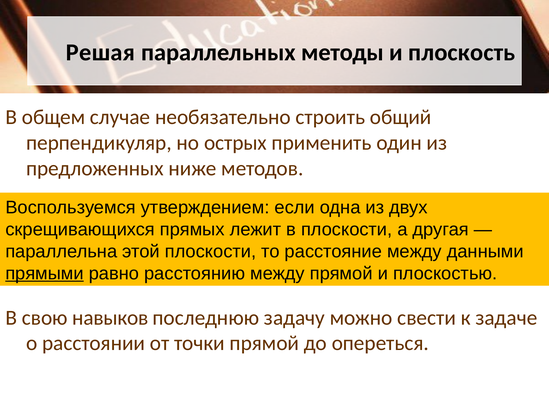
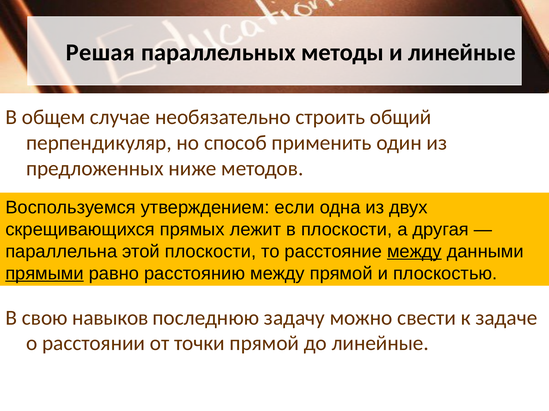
и плоскость: плоскость -> линейные (462, 52)
острых: острых -> способ (235, 143)
между underline: none -> present (414, 252)
до опереться: опереться -> линейные (380, 344)
